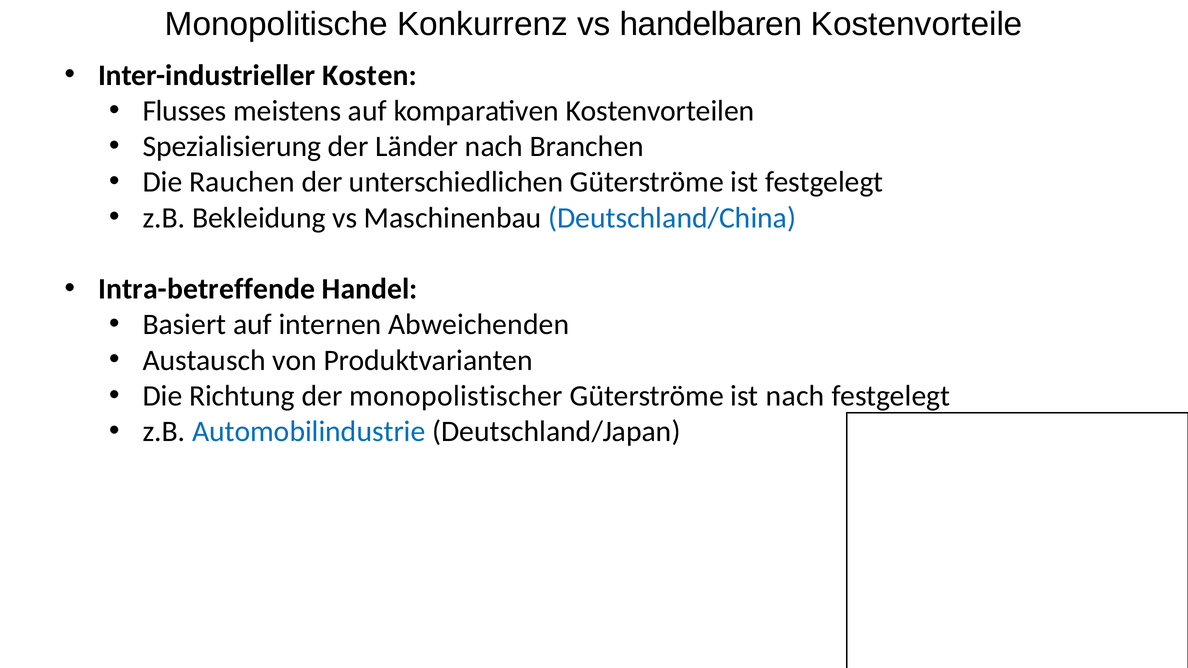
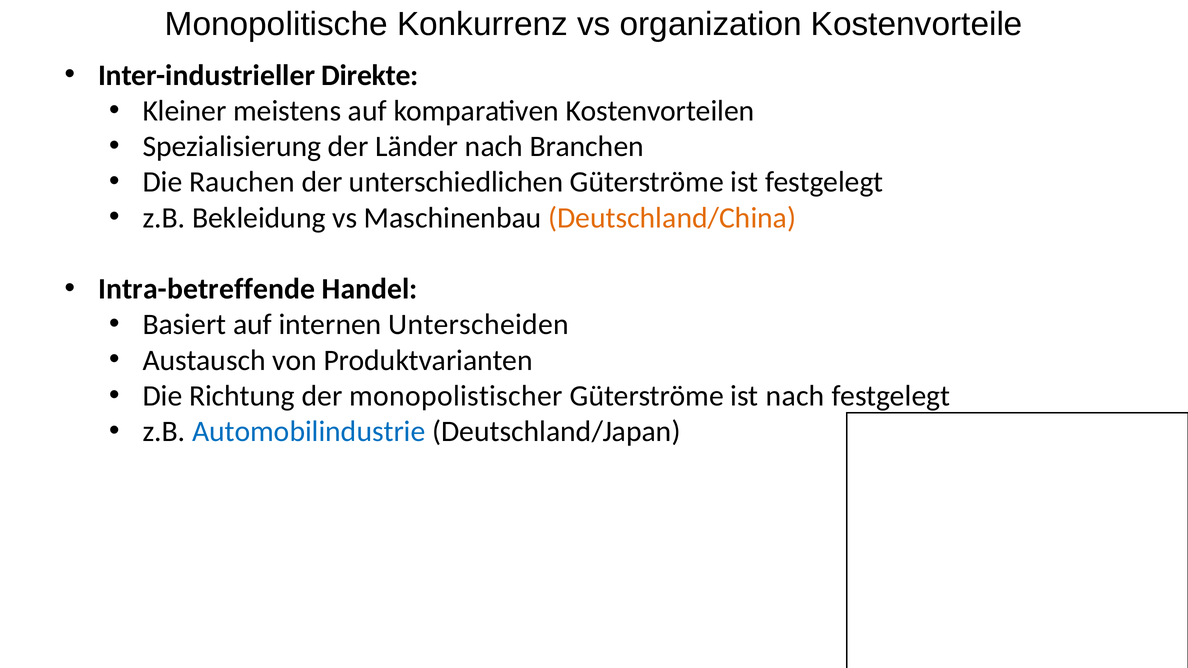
handelbaren: handelbaren -> organization (711, 24)
Kosten: Kosten -> Direkte (370, 75)
Flusses: Flusses -> Kleiner (184, 111)
Deutschland/China colour: blue -> orange (672, 218)
Abweichenden: Abweichenden -> Unterscheiden (479, 325)
